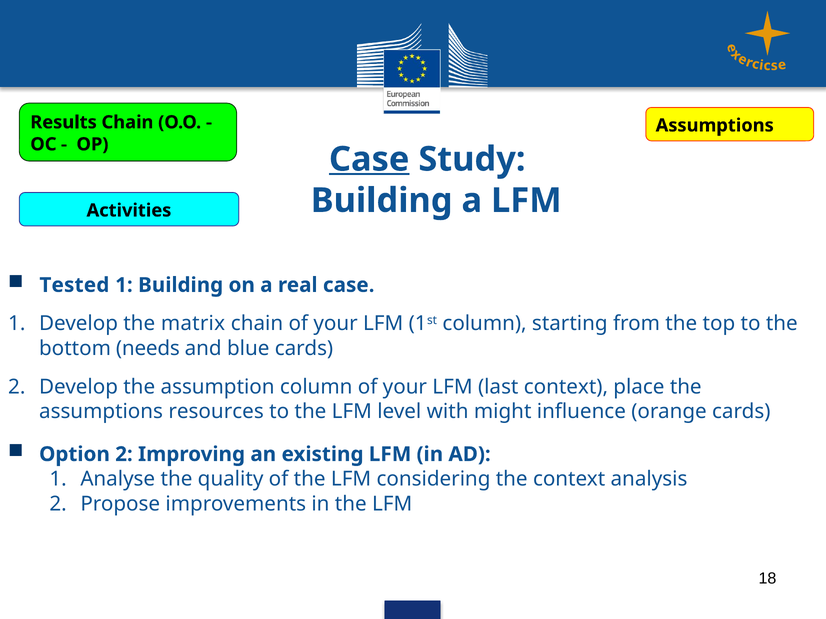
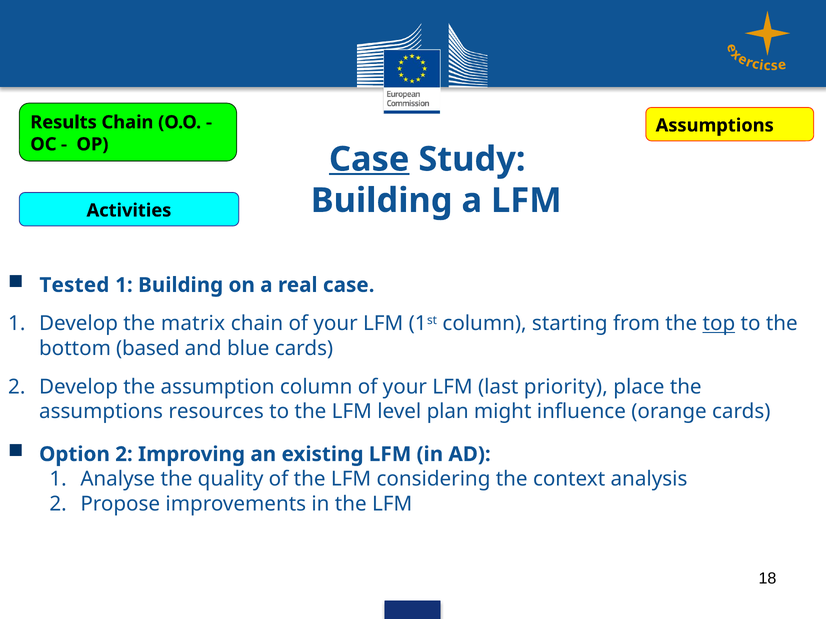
top underline: none -> present (719, 324)
needs: needs -> based (148, 349)
last context: context -> priority (566, 387)
with: with -> plan (448, 412)
